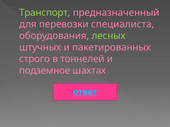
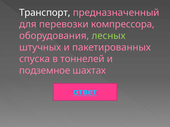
Транспорт colour: light green -> white (45, 13)
специалиста: специалиста -> компрессора (123, 24)
строго: строго -> спуска (35, 59)
